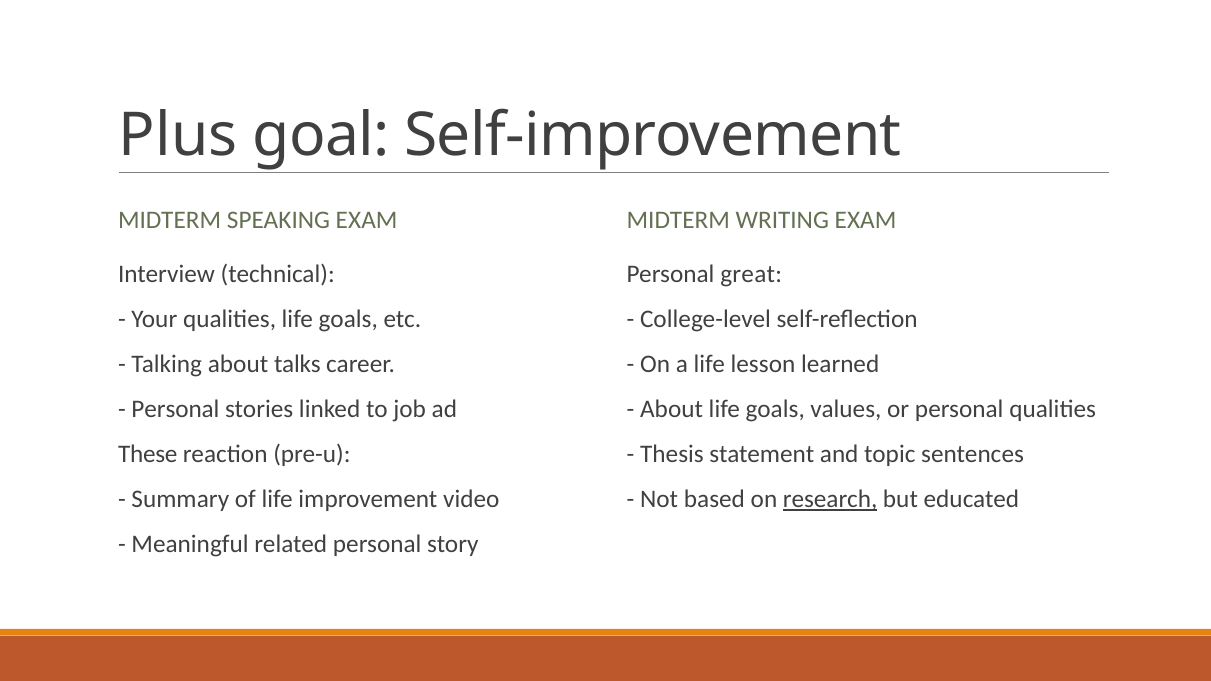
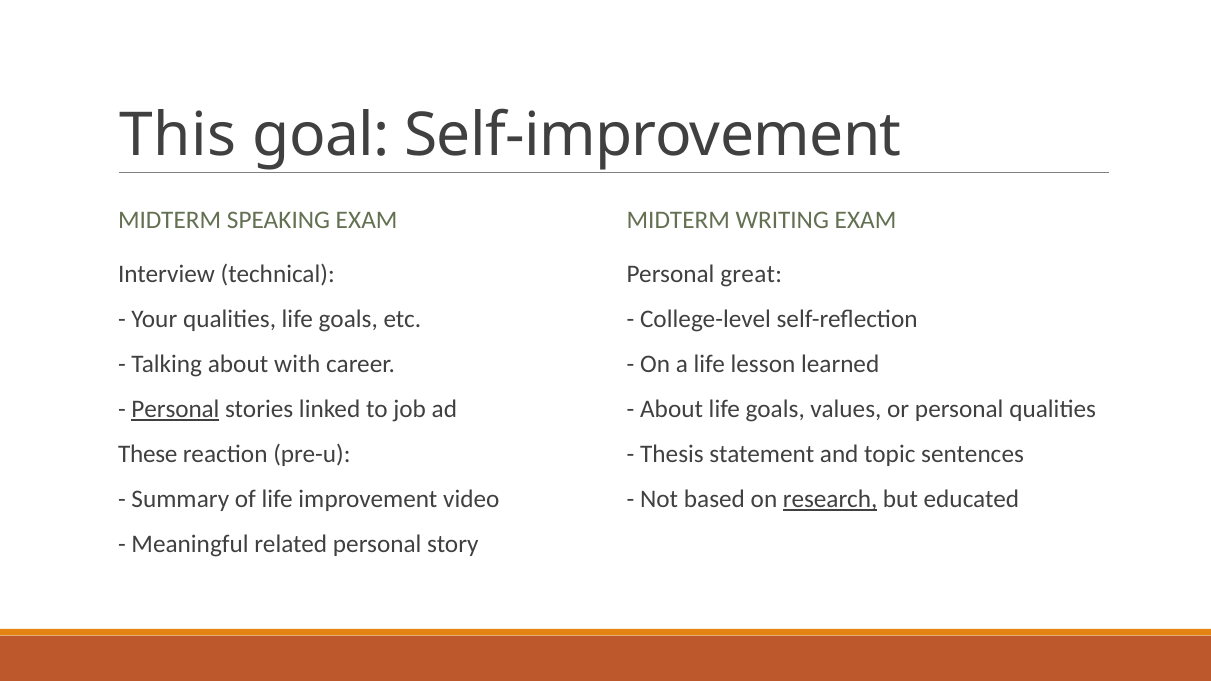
Plus: Plus -> This (178, 136)
talks: talks -> with (297, 364)
Personal underline: none -> present (175, 409)
